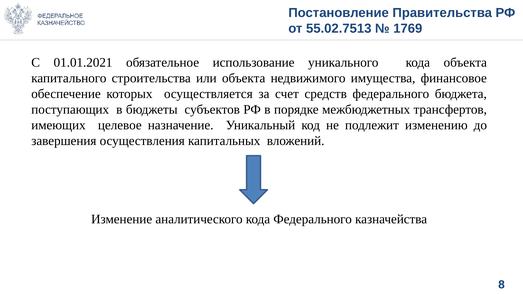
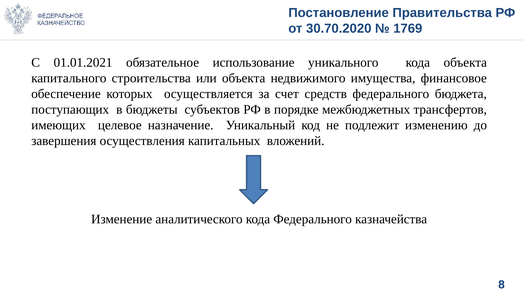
55.02.7513: 55.02.7513 -> 30.70.2020 (339, 29)
